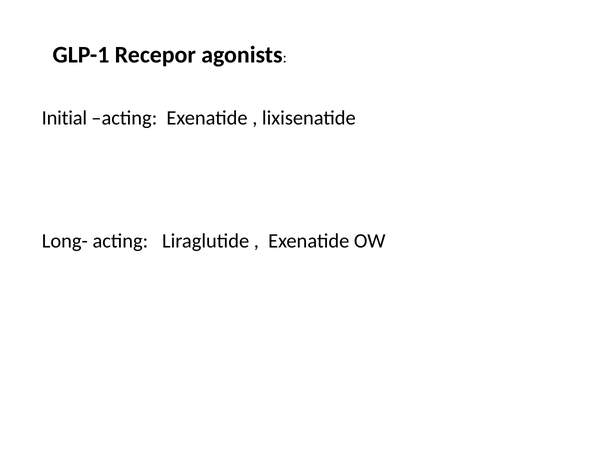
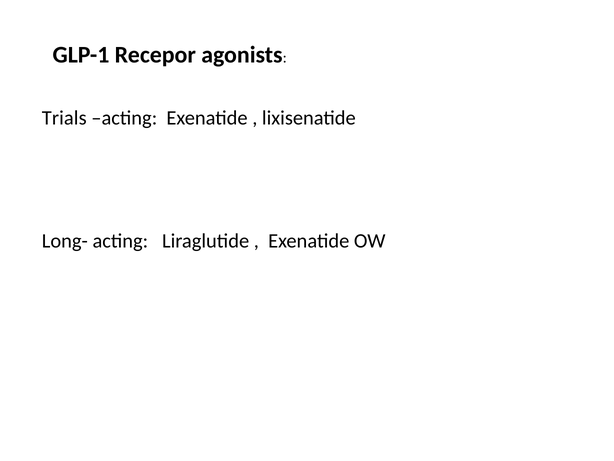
Initial: Initial -> Trials (64, 118)
